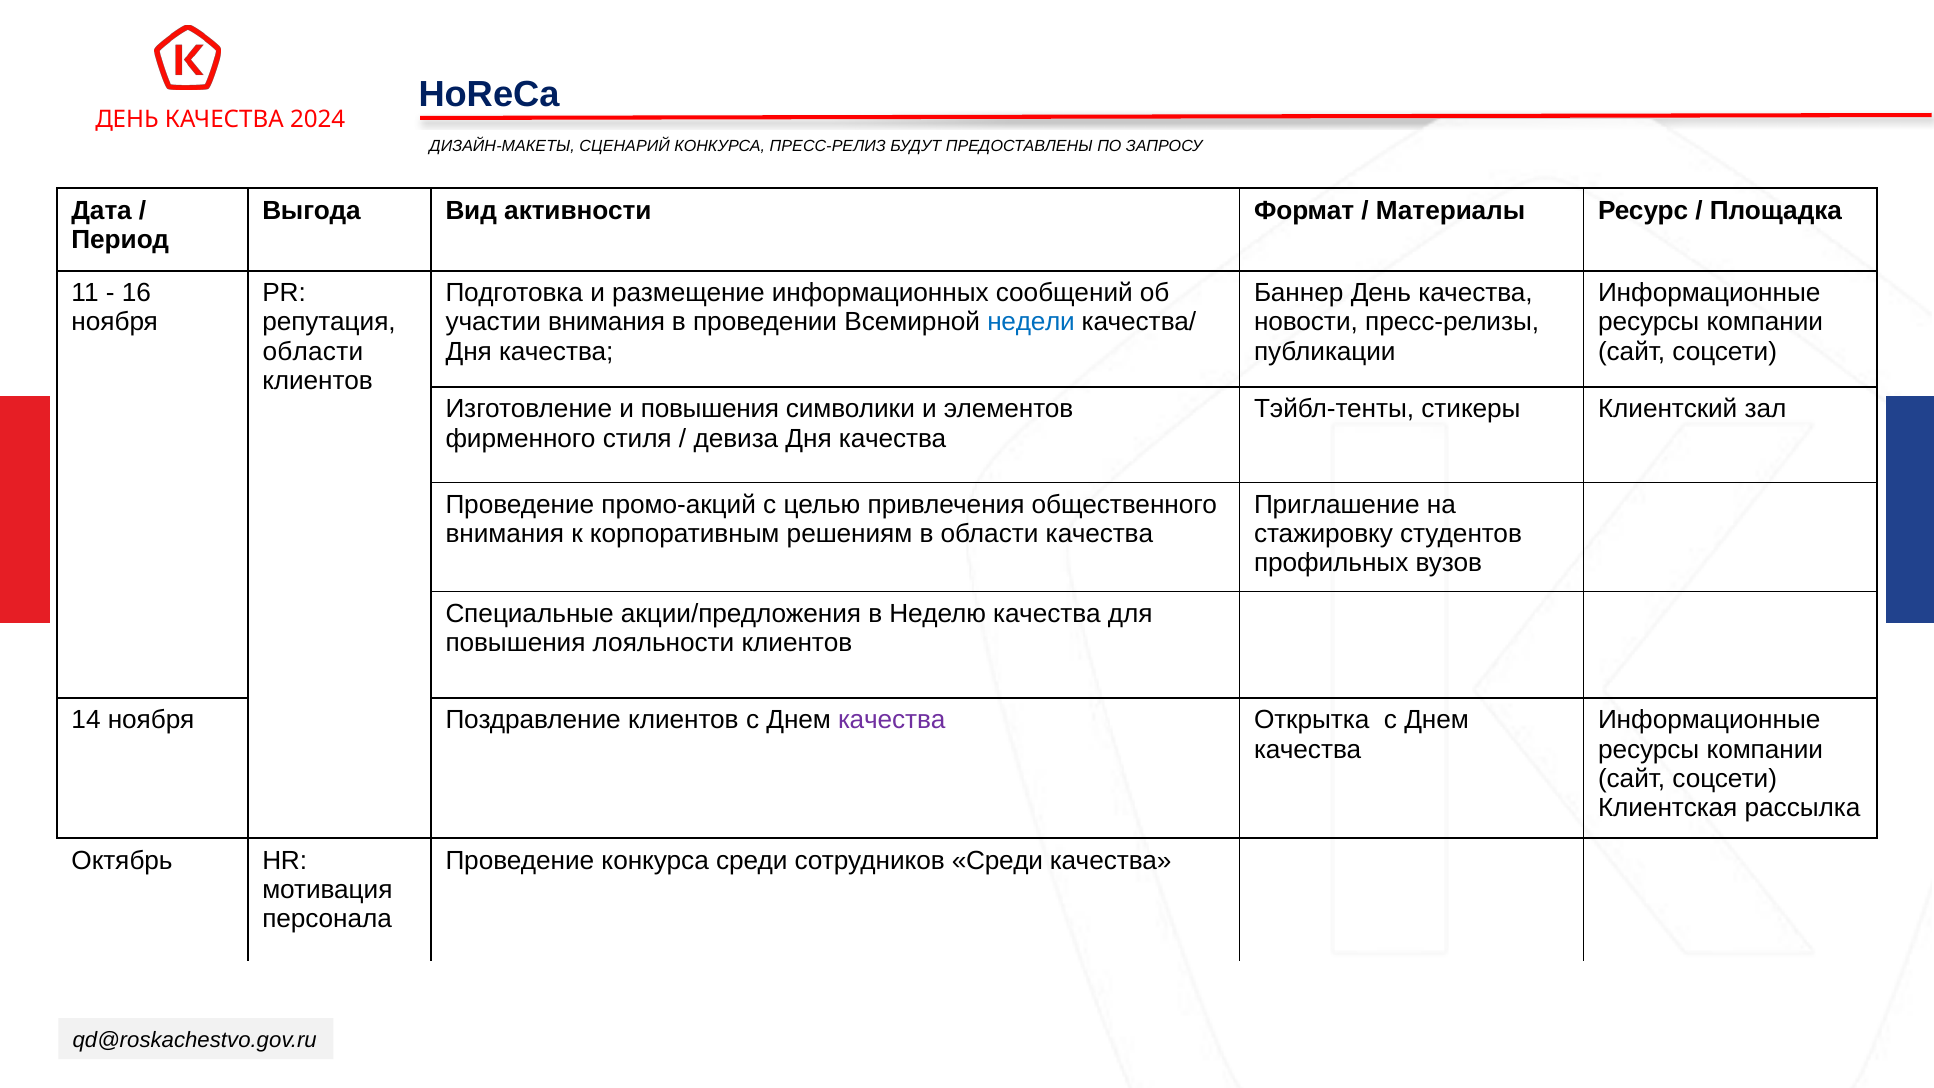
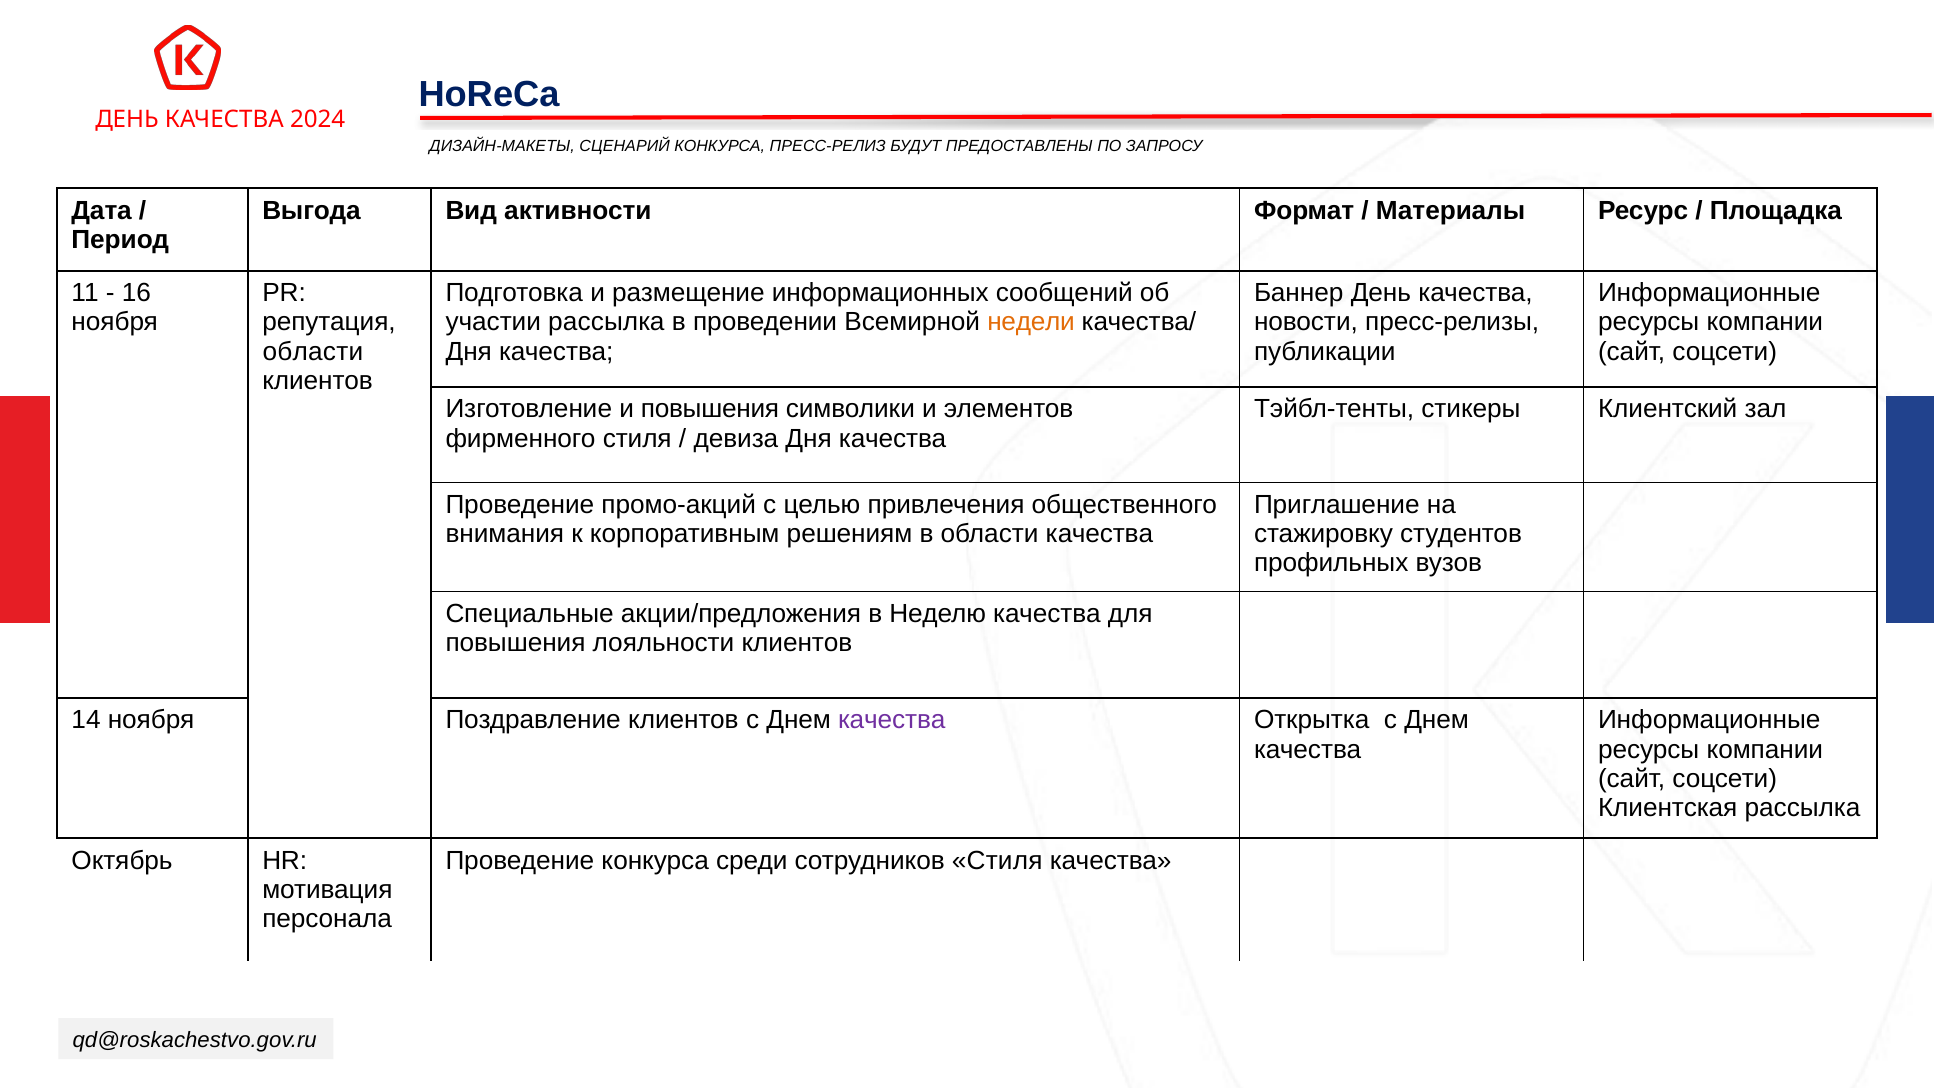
участии внимания: внимания -> рассылка (606, 322)
недели colour: blue -> orange (1031, 322)
сотрудников Среди: Среди -> Стиля (997, 860)
